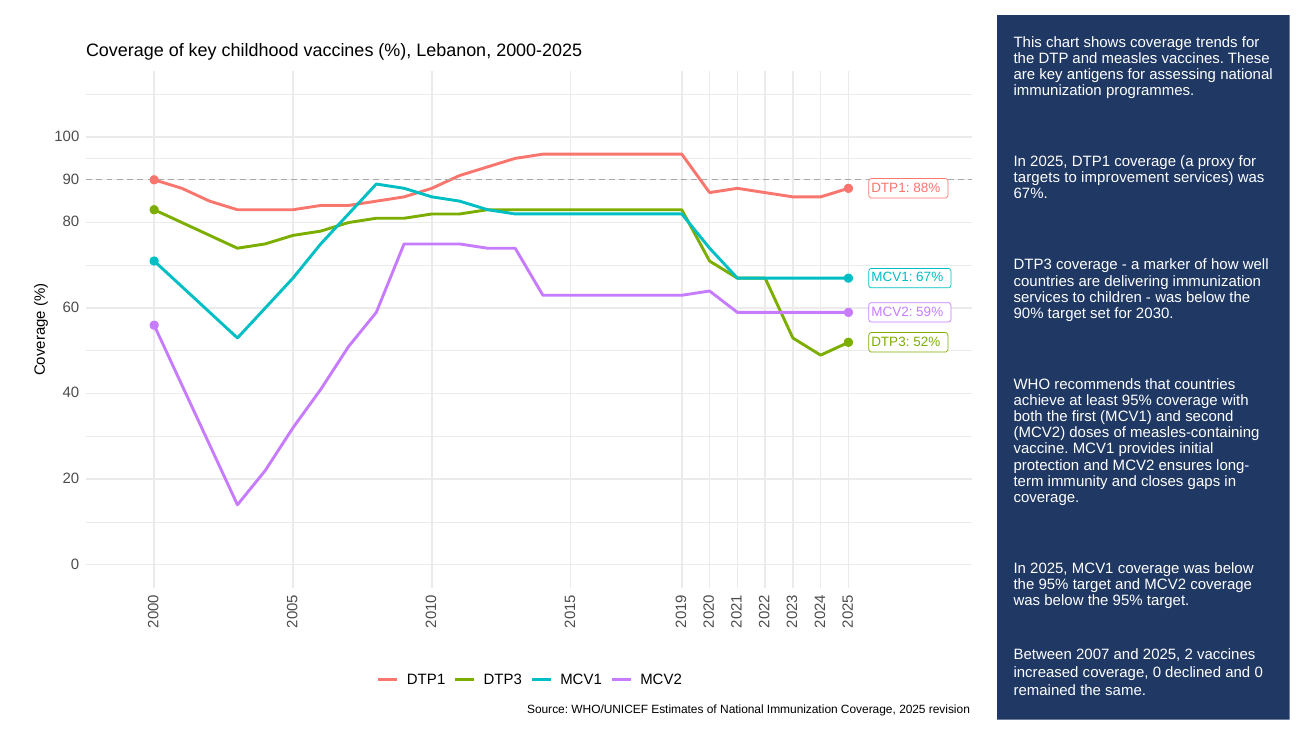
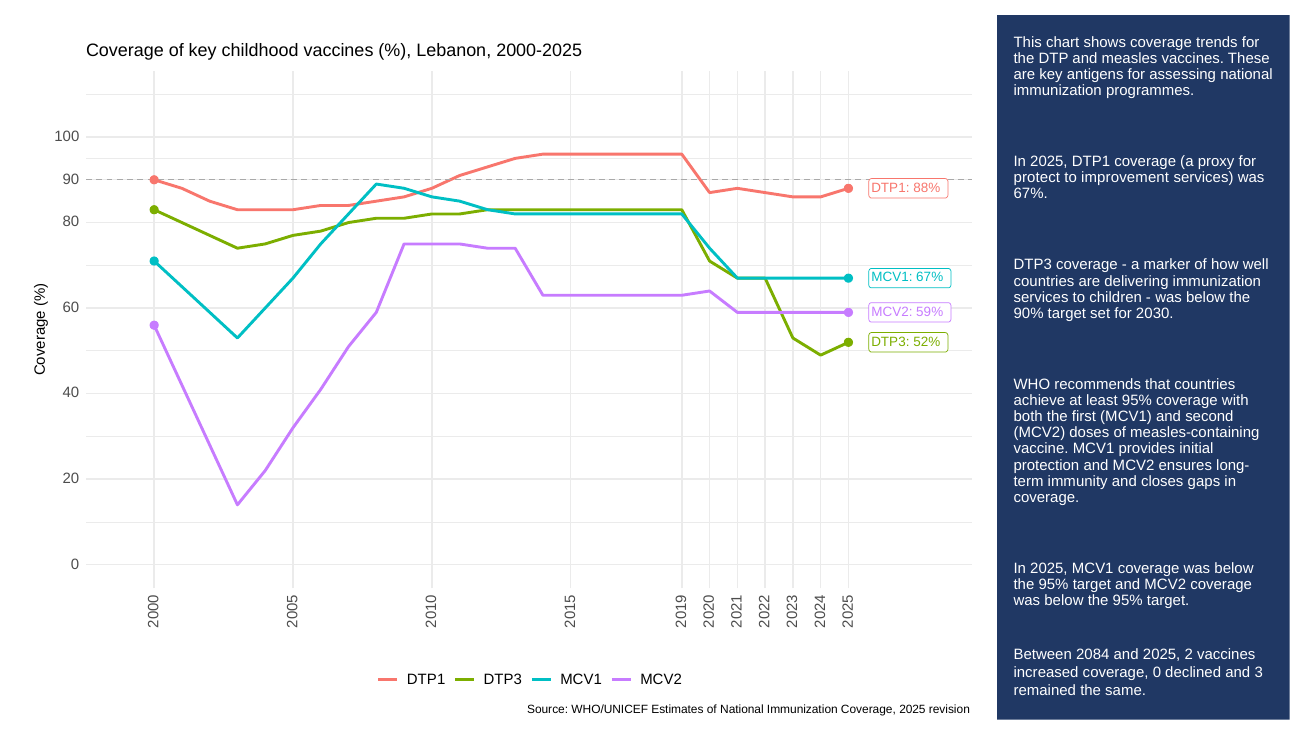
targets: targets -> protect (1037, 178)
2007: 2007 -> 2084 (1093, 654)
and 0: 0 -> 3 (1259, 672)
